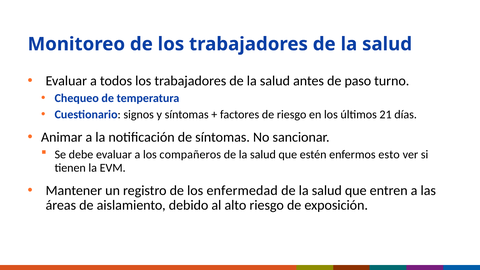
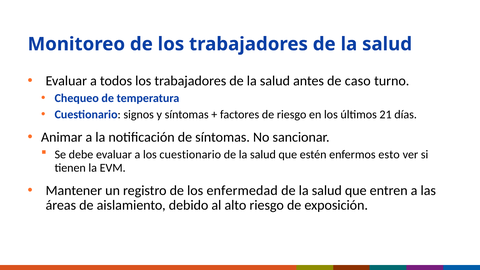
paso: paso -> caso (358, 81)
los compañeros: compañeros -> cuestionario (190, 155)
